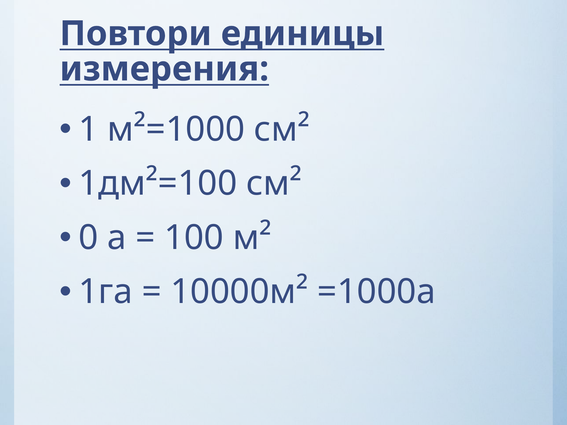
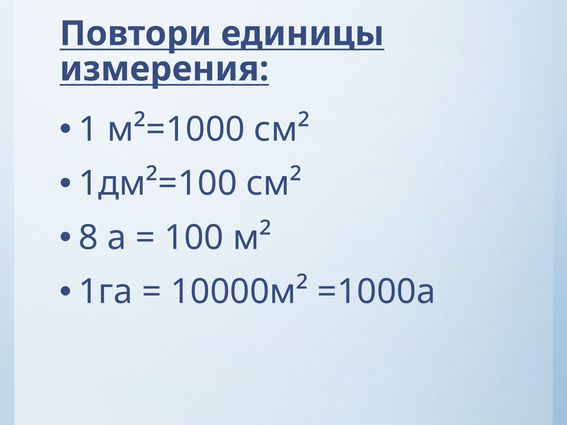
0: 0 -> 8 (88, 238)
